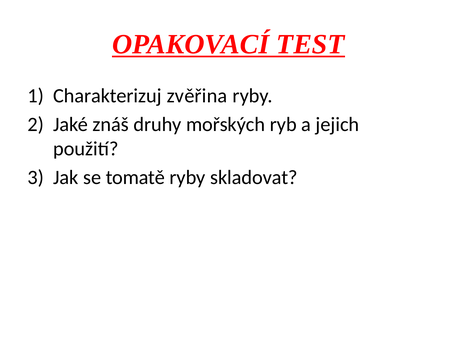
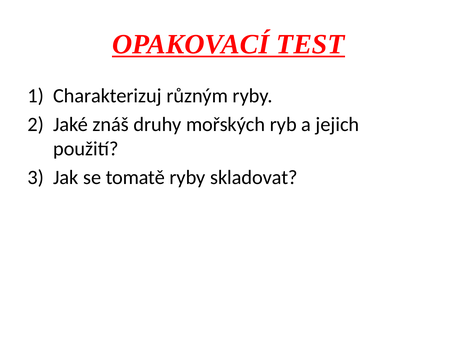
zvěřina: zvěřina -> různým (197, 96)
